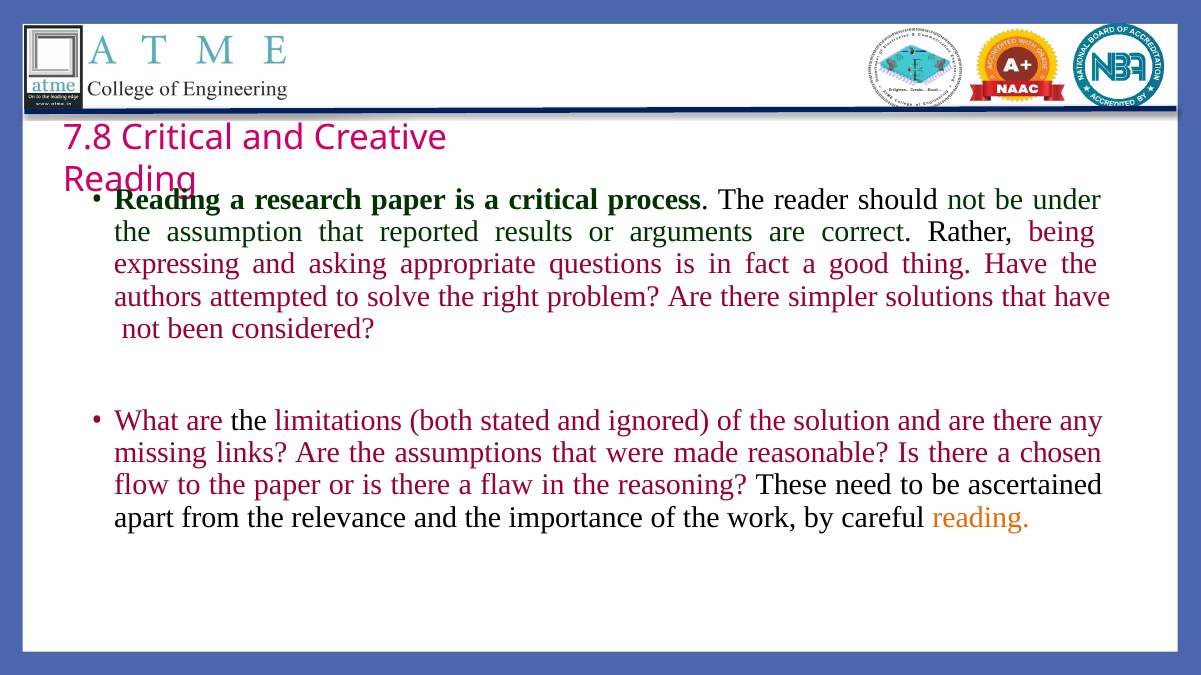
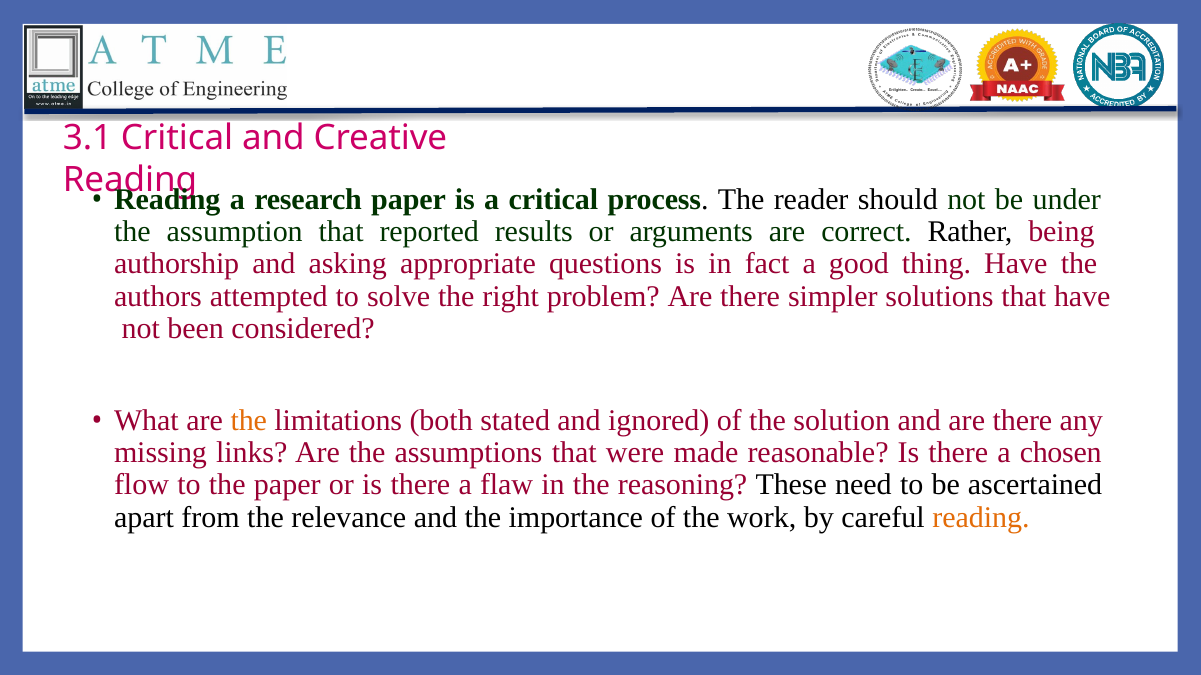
7.8: 7.8 -> 3.1 (87, 138)
expressing: expressing -> authorship (177, 264)
the colour: black -> orange (249, 421)
